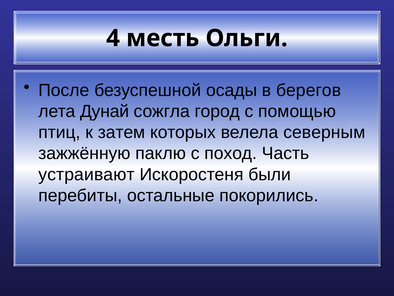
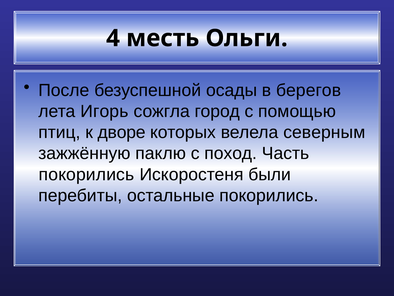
Дунай: Дунай -> Игорь (104, 111)
затем: затем -> дворе (122, 132)
устраивают: устраивают -> покорились (86, 174)
